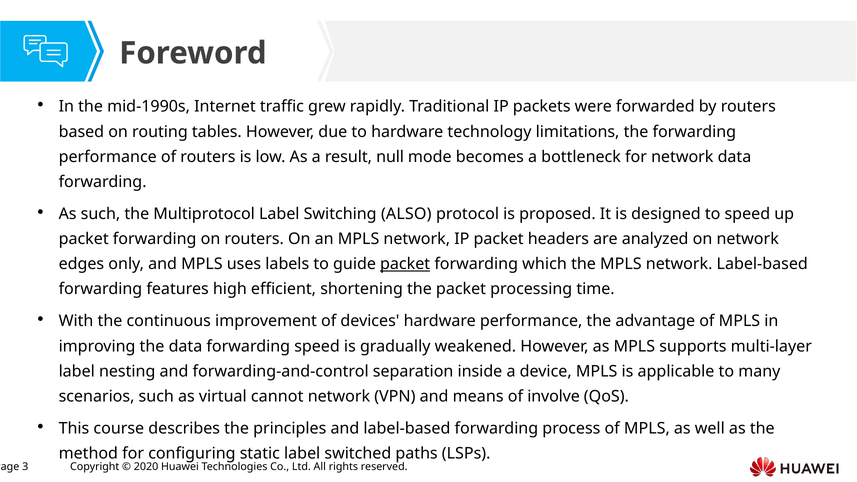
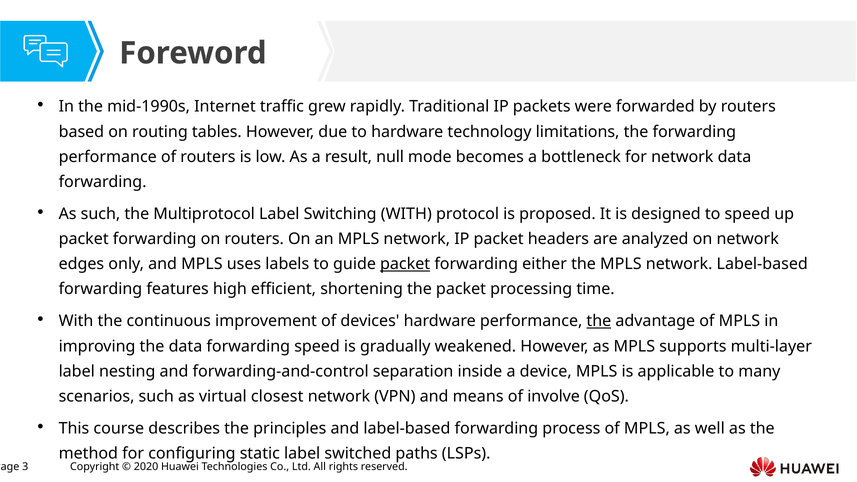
Switching ALSO: ALSO -> WITH (406, 214)
which: which -> either (545, 264)
the underline: none -> present (599, 321)
cannot: cannot -> closest (277, 396)
